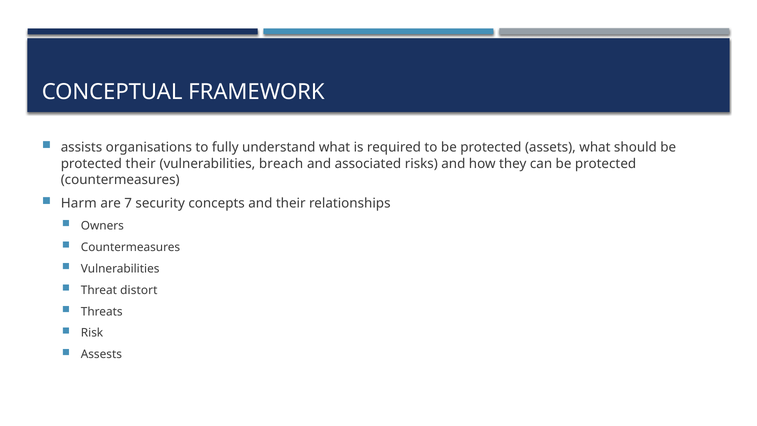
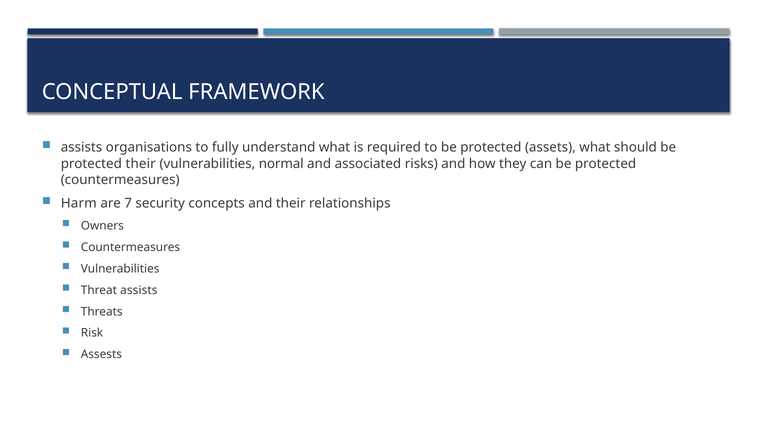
breach: breach -> normal (281, 164)
Threat distort: distort -> assists (139, 290)
